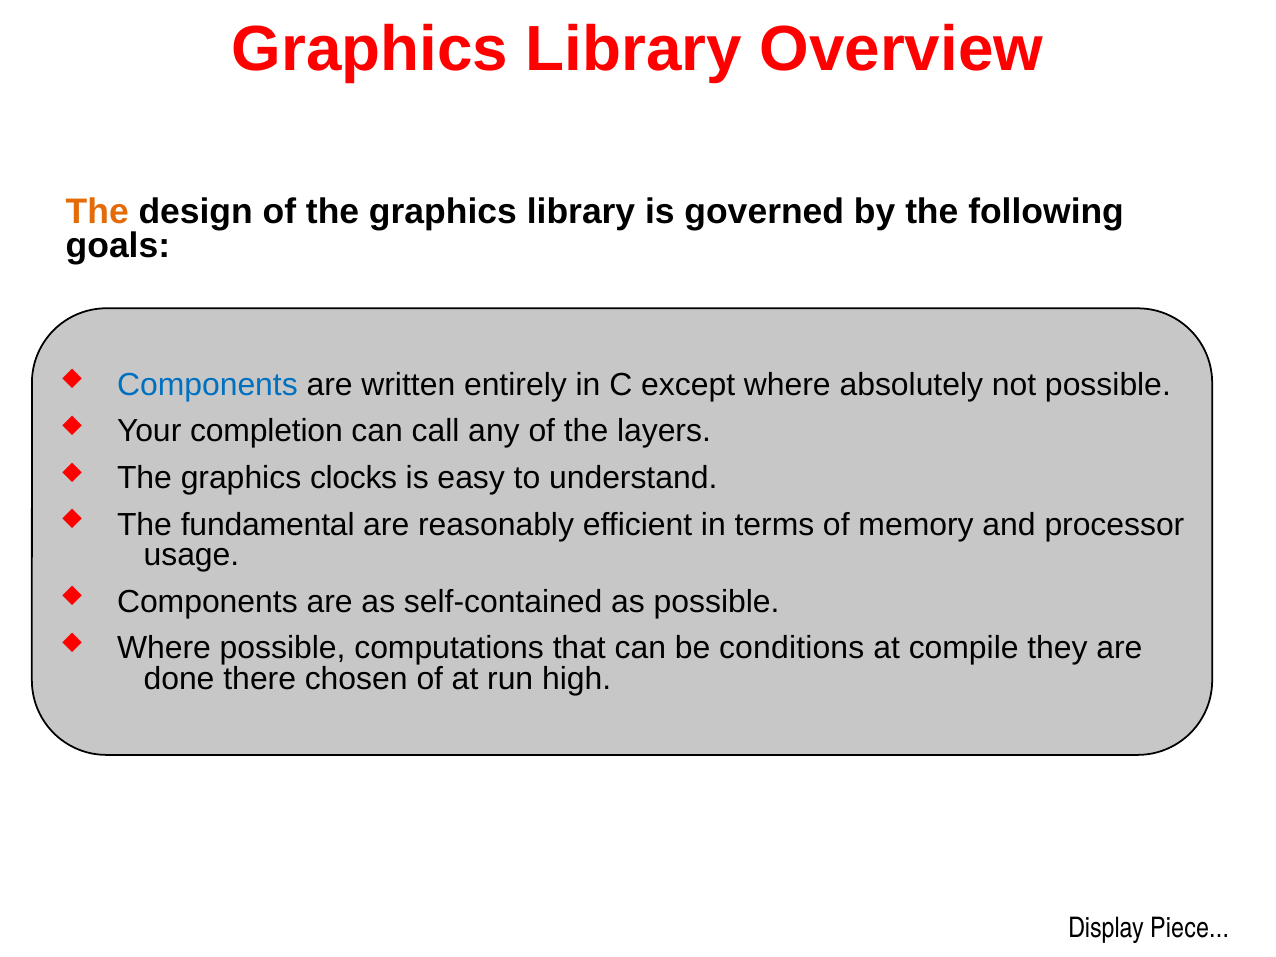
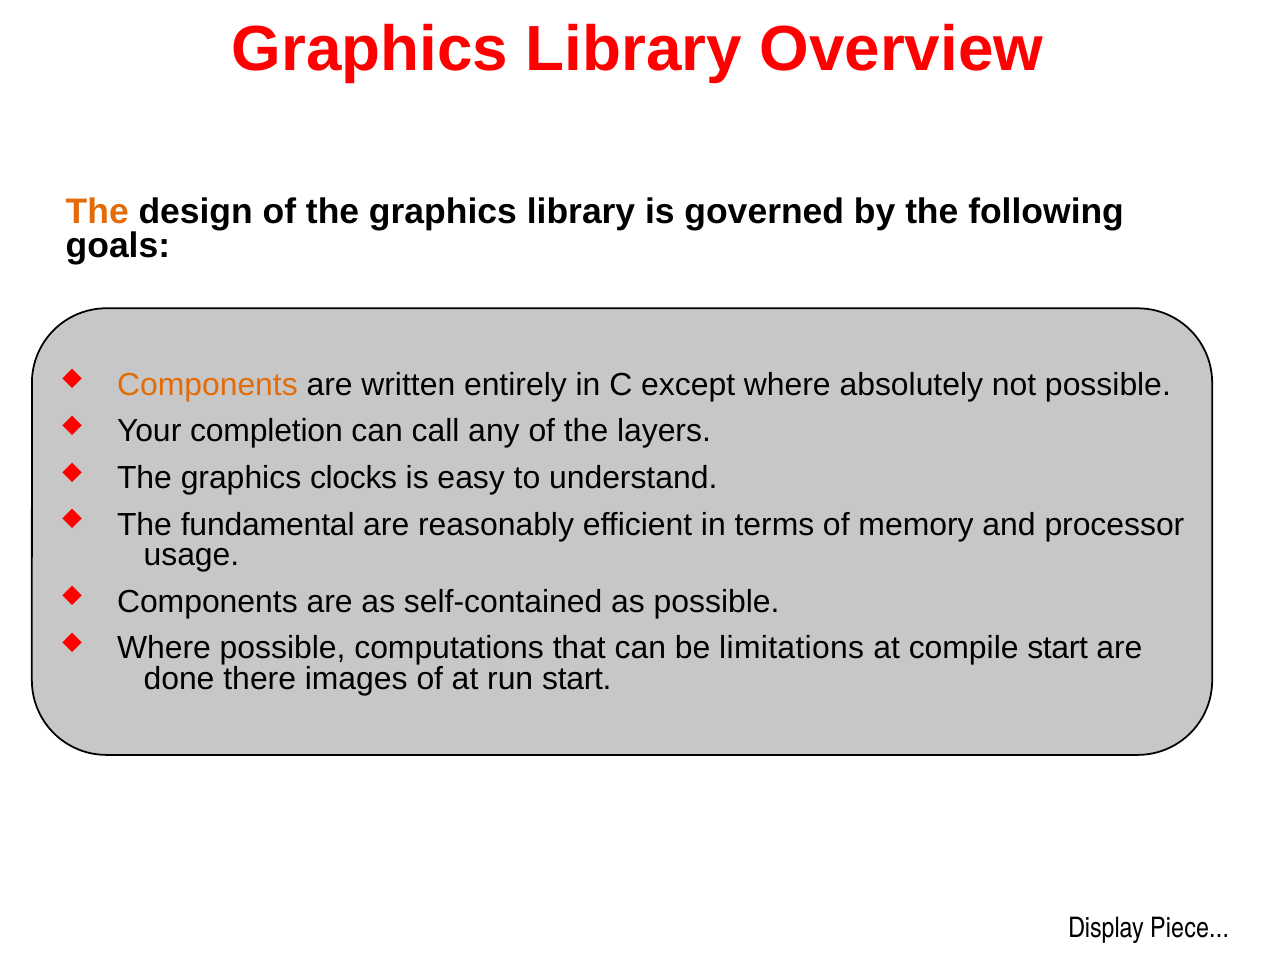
Components colour: blue -> orange (207, 385)
conditions: conditions -> limitations (792, 648)
compile they: they -> start (1058, 648)
chosen: chosen -> images (356, 679)
run high: high -> start (577, 679)
